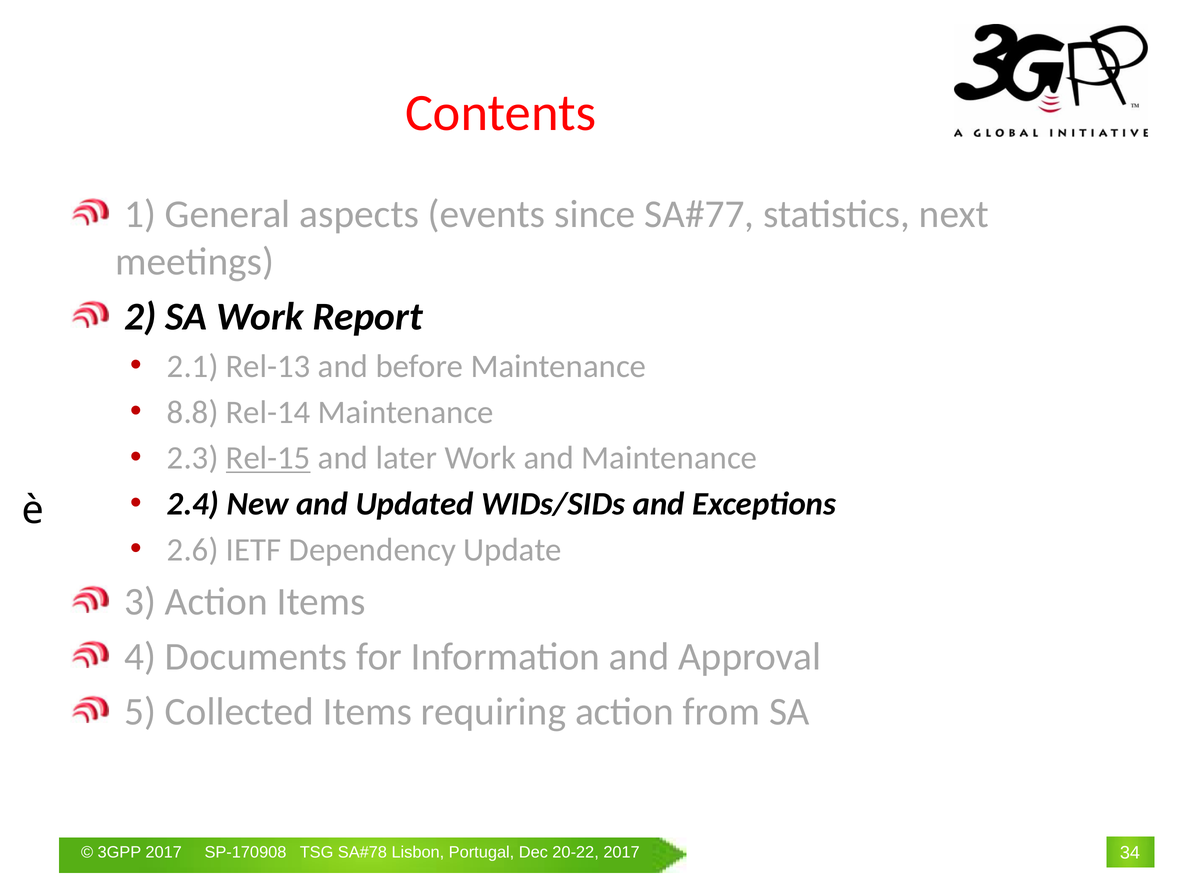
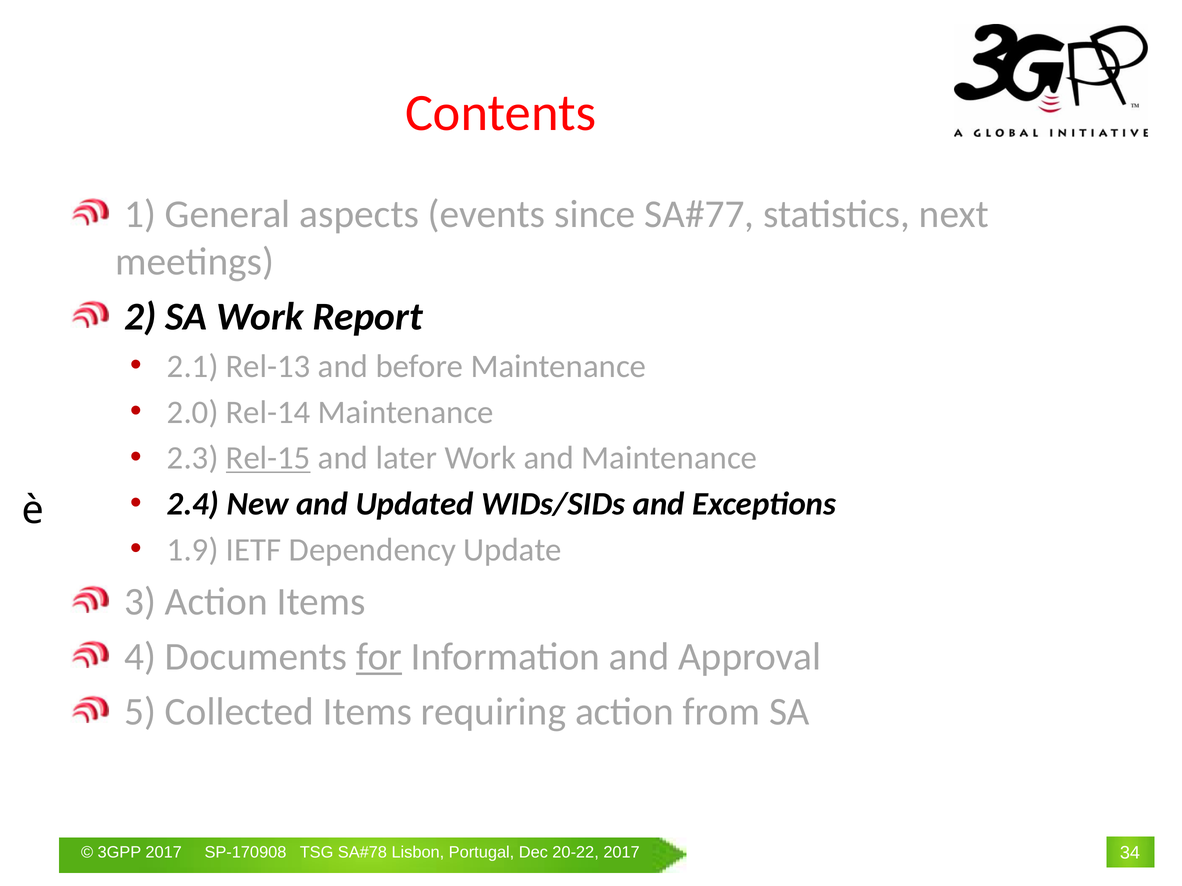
8.8: 8.8 -> 2.0 (193, 412)
2.6: 2.6 -> 1.9 (193, 550)
for underline: none -> present (379, 657)
